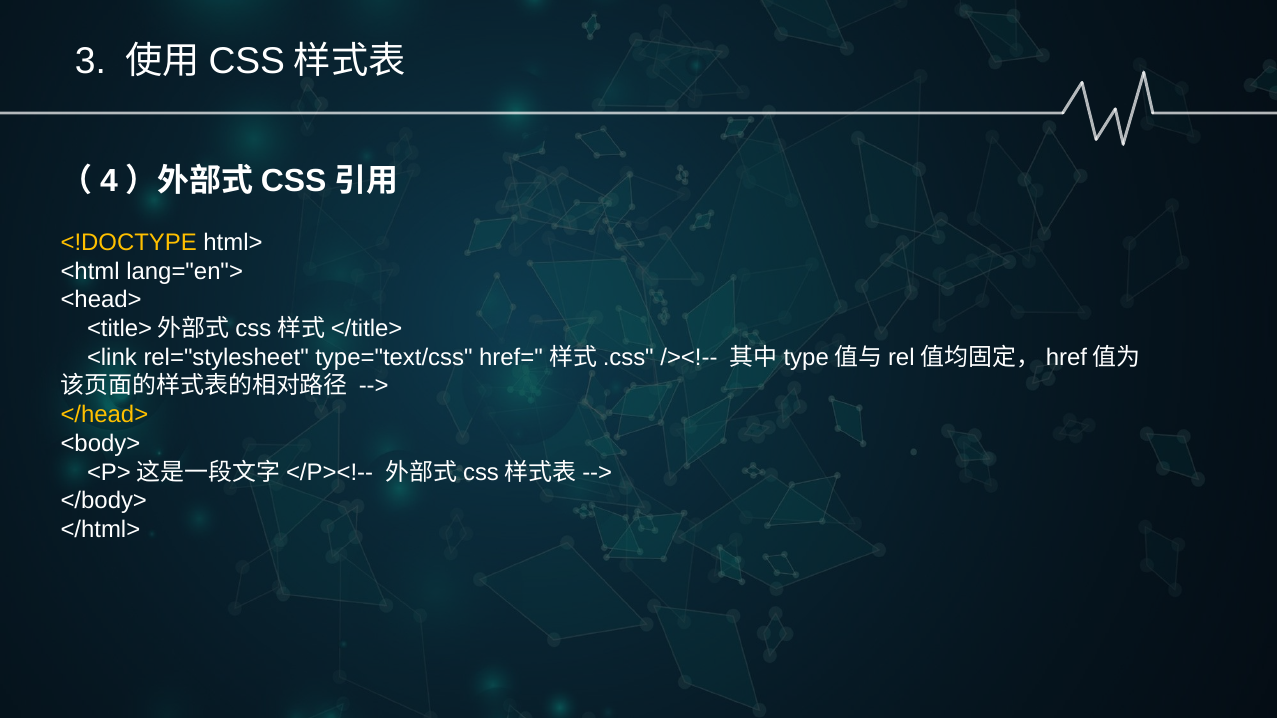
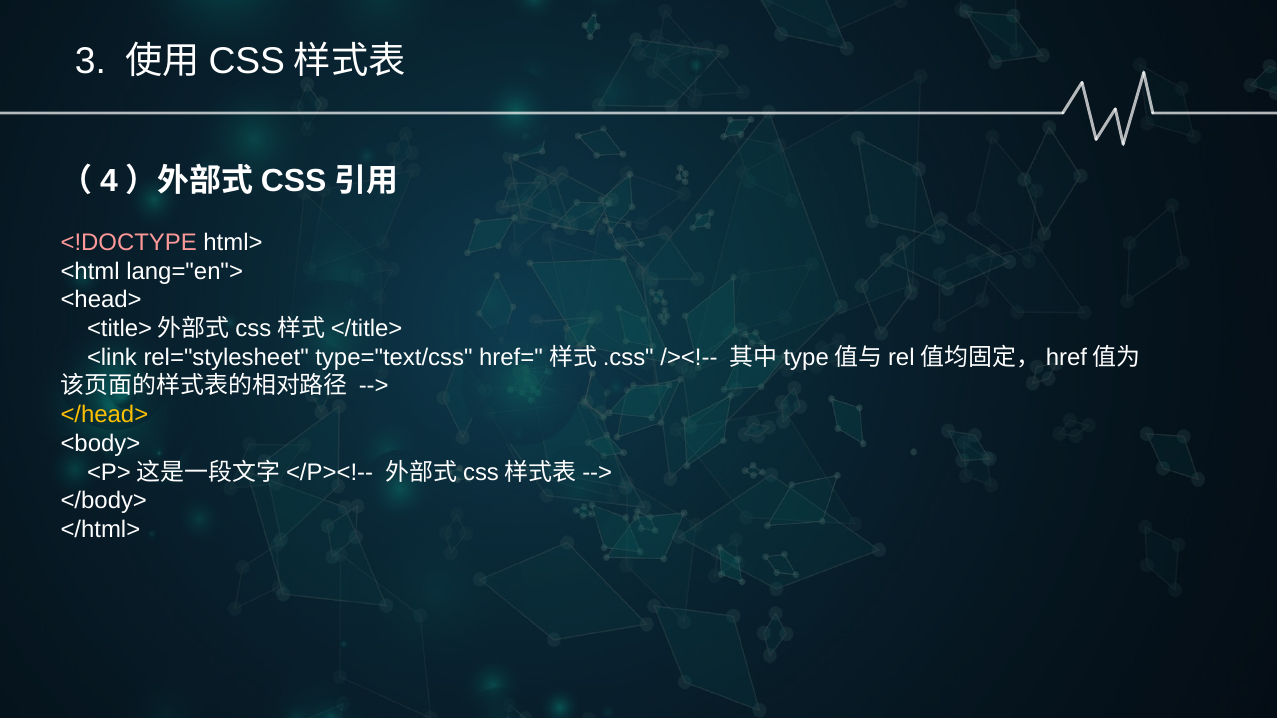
<!DOCTYPE colour: yellow -> pink (129, 243)
